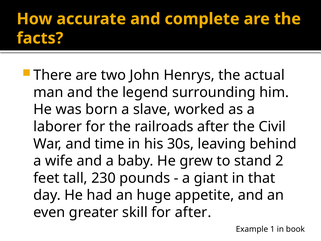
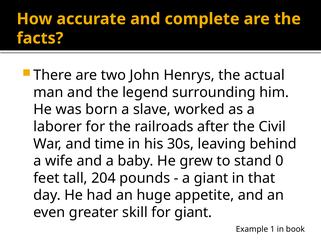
2: 2 -> 0 (280, 161)
230: 230 -> 204 (104, 178)
for after: after -> giant (193, 212)
